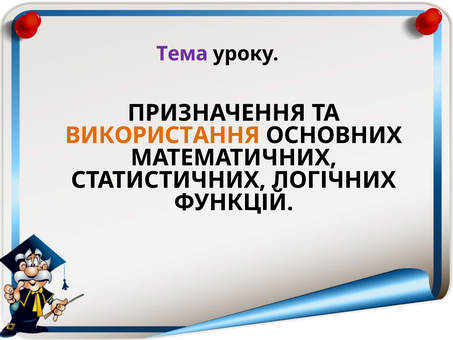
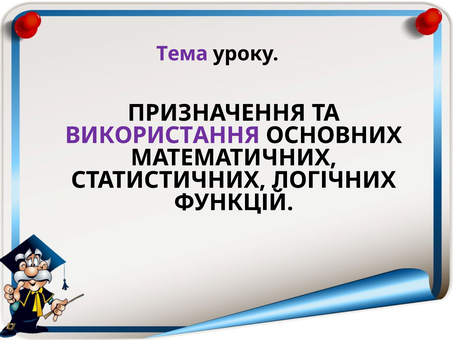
ВИКОРИСТАННЯ colour: orange -> purple (163, 135)
